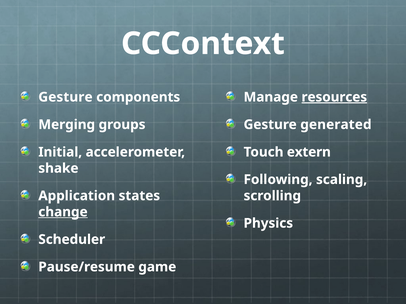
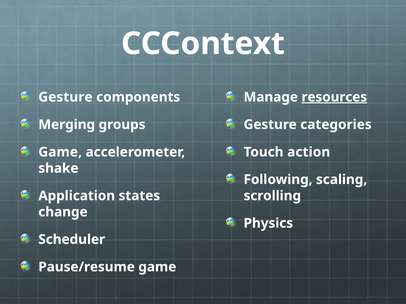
generated: generated -> categories (336, 125)
Initial: Initial -> Game (60, 152)
extern: extern -> action (309, 152)
change underline: present -> none (63, 212)
